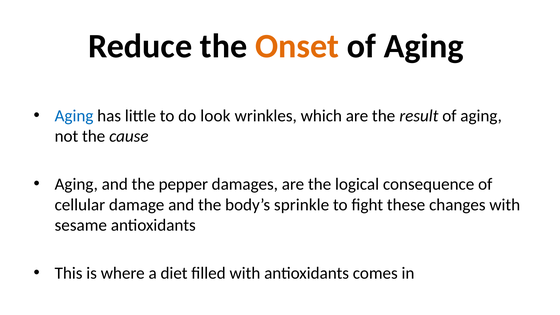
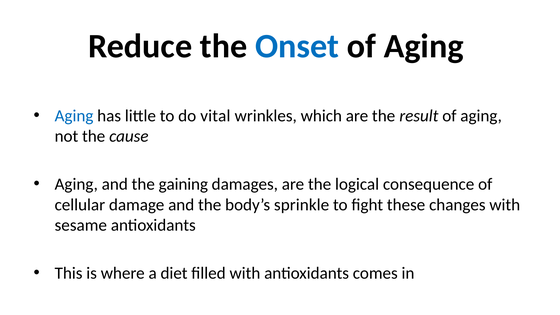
Onset colour: orange -> blue (297, 46)
look: look -> vital (215, 116)
pepper: pepper -> gaining (183, 184)
